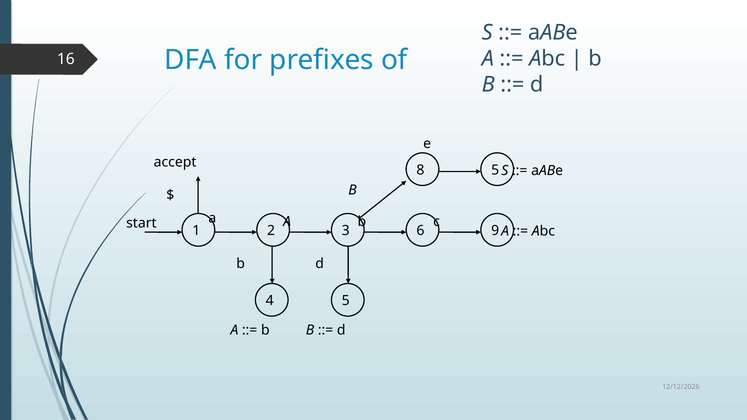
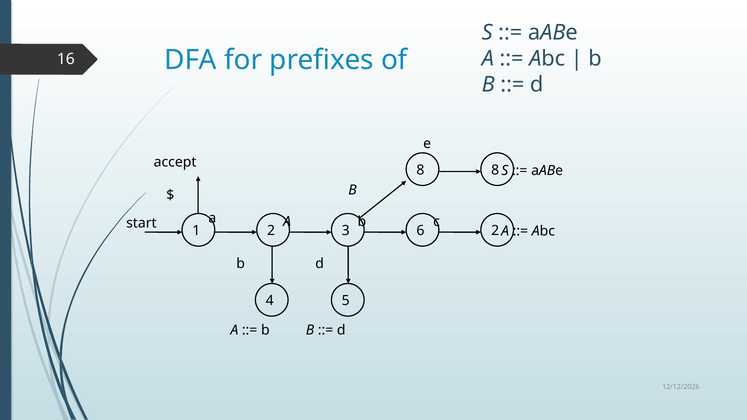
8 5: 5 -> 8 (495, 170)
6 9: 9 -> 2 (495, 231)
